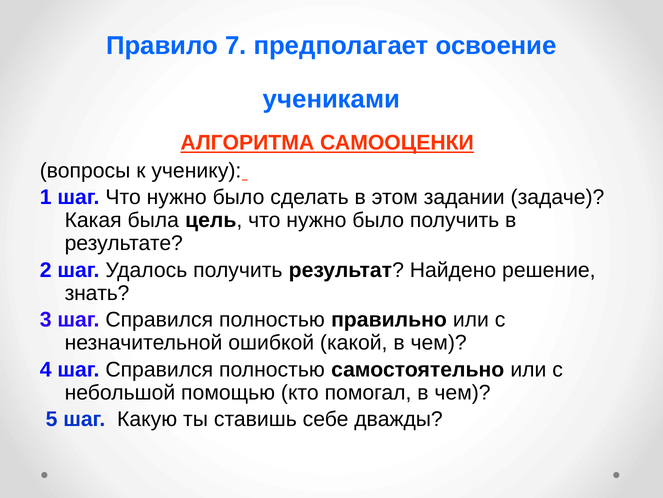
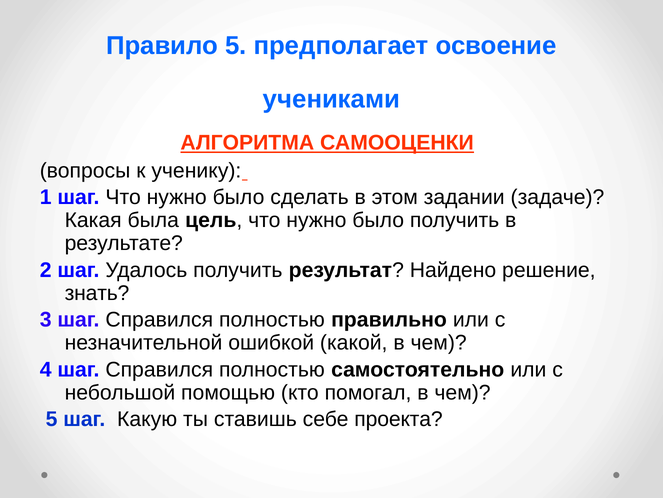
Правило 7: 7 -> 5 (236, 46)
дважды: дважды -> проекта (399, 419)
